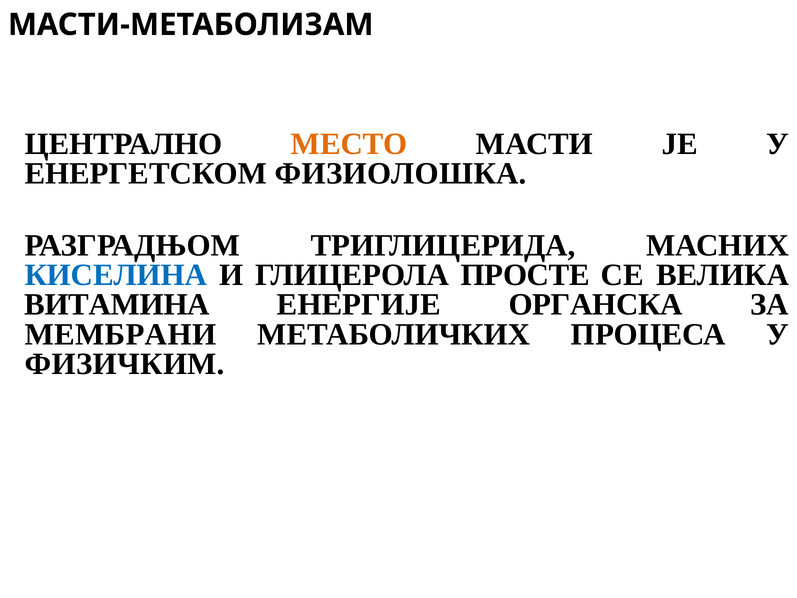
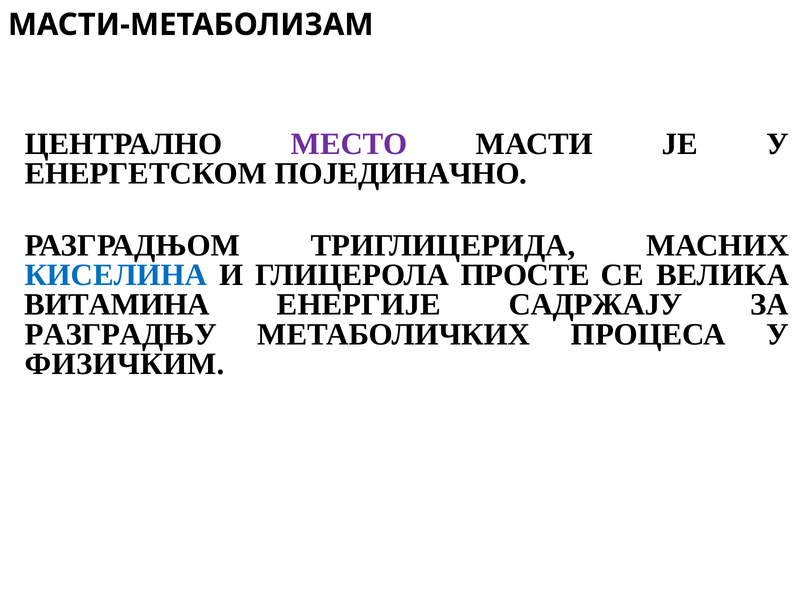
МЕСТО colour: orange -> purple (349, 144)
ФИЗИОЛОШКА: ФИЗИОЛОШКА -> ПОЈЕДИНАЧНО (401, 173)
ОРГАНСКА: ОРГАНСКА -> САДРЖАЈУ (596, 305)
МЕМБРАНИ: МЕМБРАНИ -> РАЗГРАДЊУ (121, 334)
